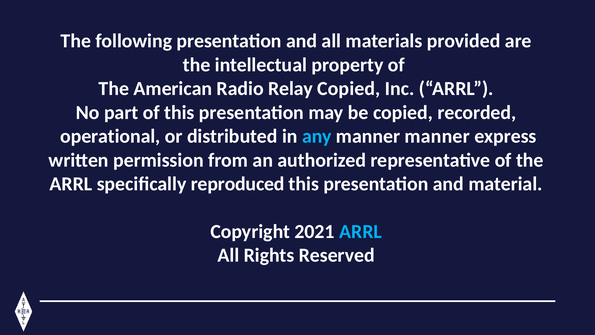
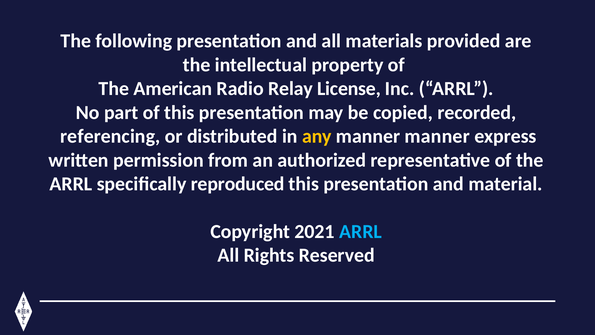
Relay Copied: Copied -> License (349, 89)
operational: operational -> referencing (110, 136)
any colour: light blue -> yellow (317, 136)
